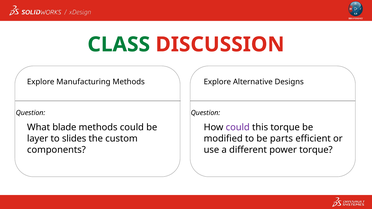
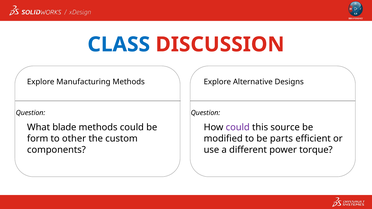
CLASS colour: green -> blue (119, 45)
this torque: torque -> source (285, 128)
layer: layer -> form (38, 139)
slides: slides -> other (74, 139)
